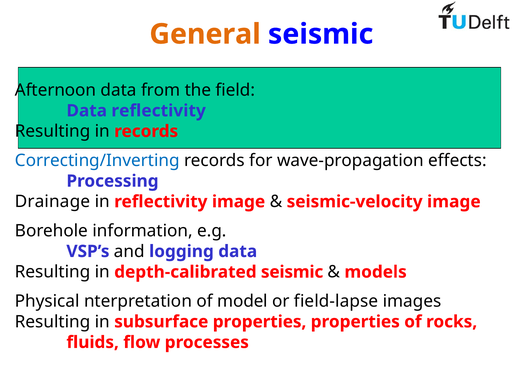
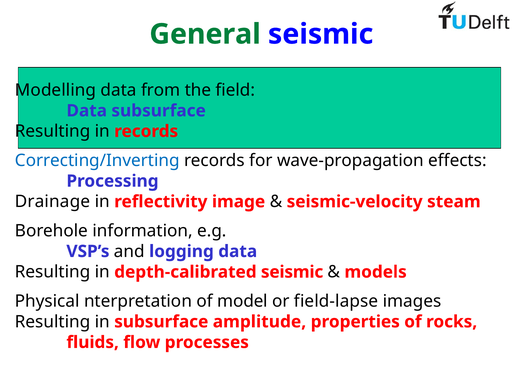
General colour: orange -> green (205, 34)
Afternoon: Afternoon -> Modelling (56, 90)
Data reflectivity: reflectivity -> subsurface (159, 111)
seismic-velocity image: image -> steam (454, 202)
subsurface properties: properties -> amplitude (259, 322)
